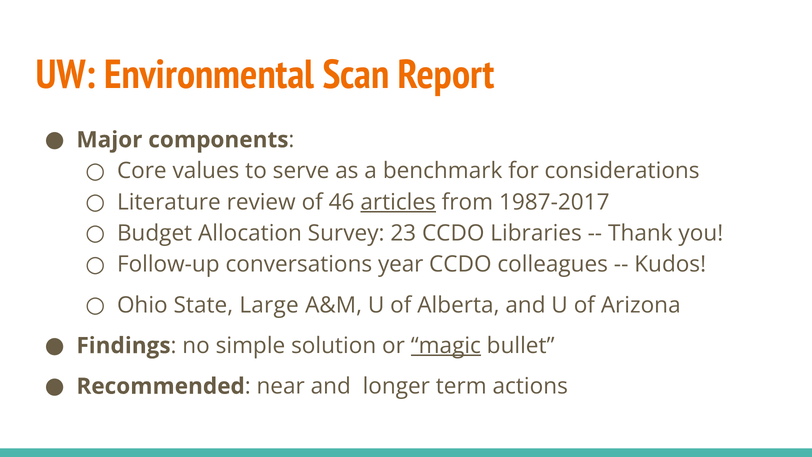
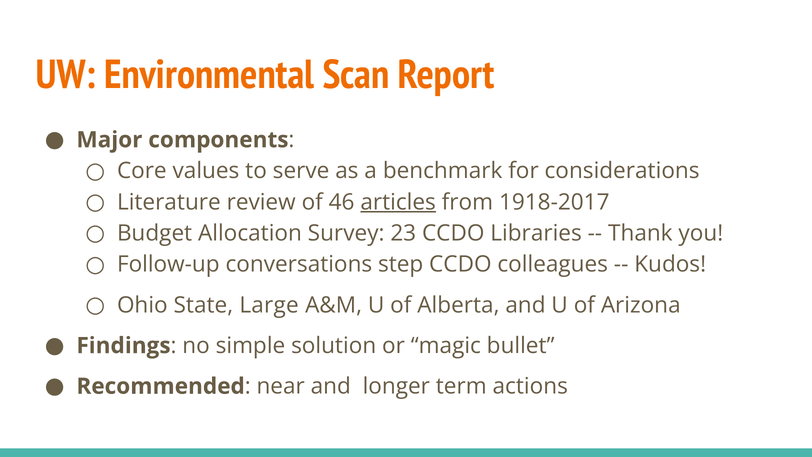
1987-2017: 1987-2017 -> 1918-2017 (554, 202)
year: year -> step (401, 264)
magic underline: present -> none (446, 346)
